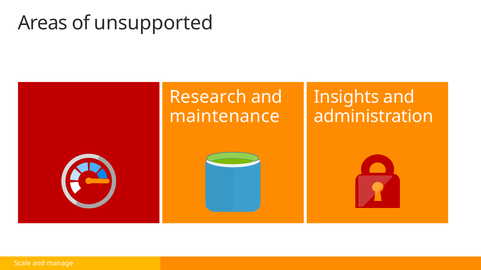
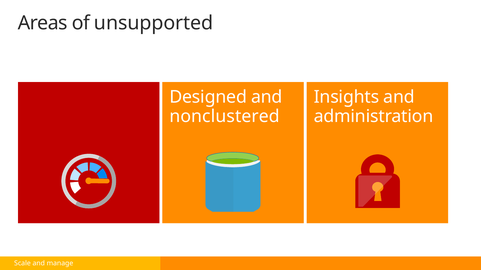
Research: Research -> Designed (208, 97)
maintenance: maintenance -> nonclustered (225, 116)
